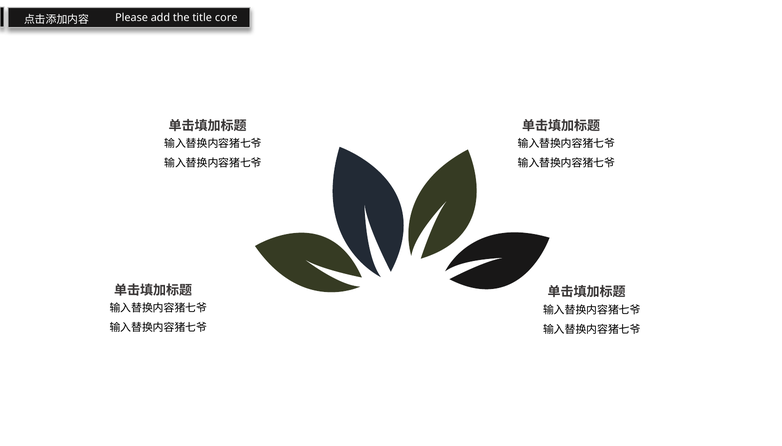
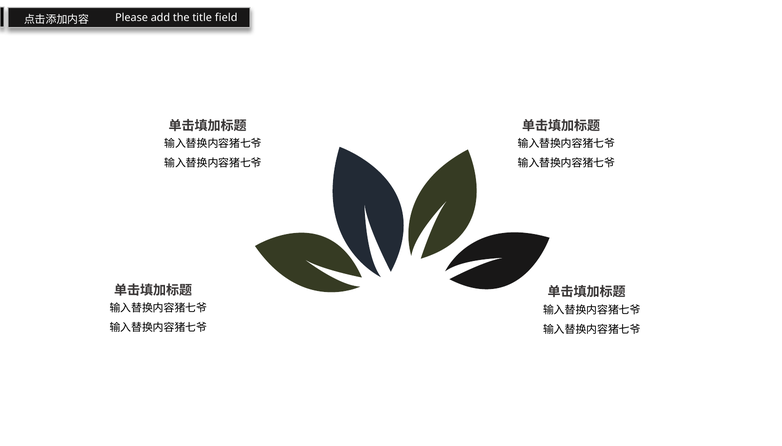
core: core -> field (226, 18)
